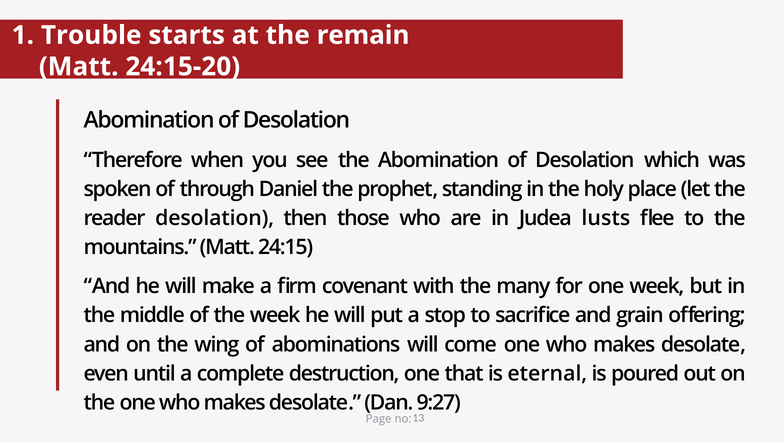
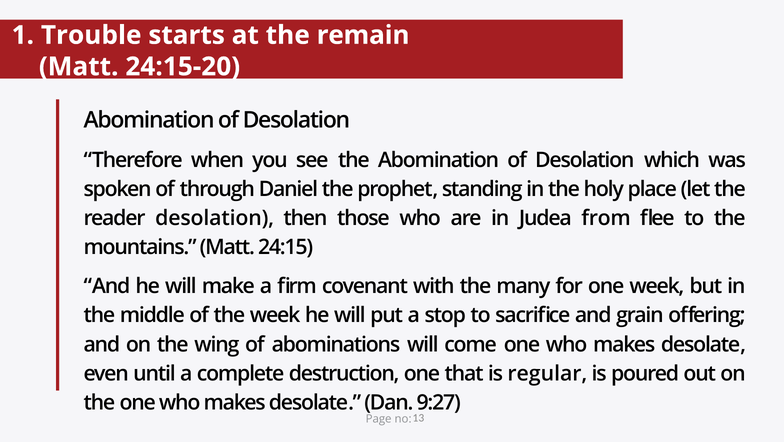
lusts: lusts -> from (606, 218)
eternal: eternal -> regular (547, 374)
